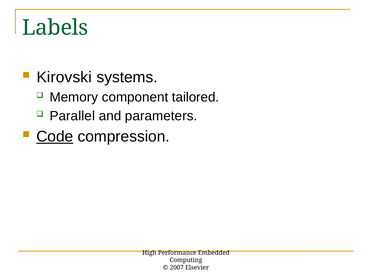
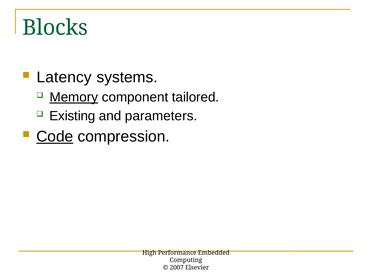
Labels: Labels -> Blocks (55, 28)
Kirovski: Kirovski -> Latency (64, 77)
Memory underline: none -> present (74, 97)
Parallel: Parallel -> Existing (72, 116)
